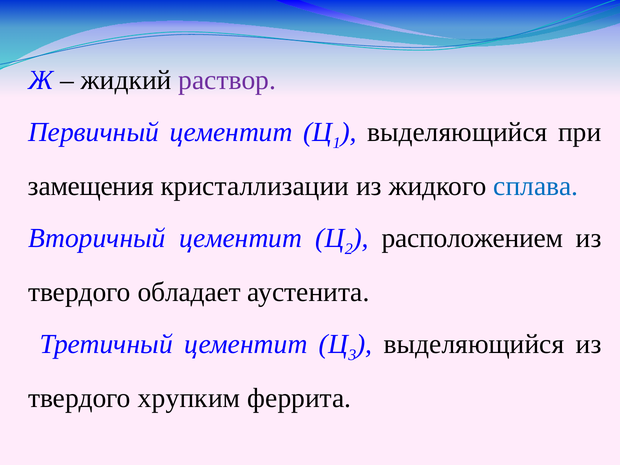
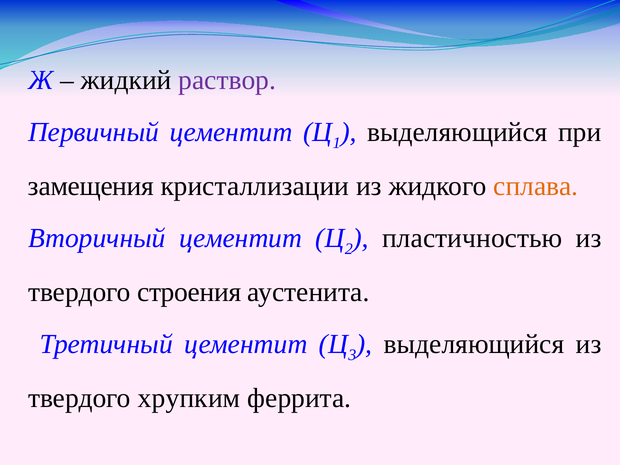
сплава colour: blue -> orange (536, 186)
расположением: расположением -> пластичностью (472, 238)
обладает: обладает -> строения (189, 292)
